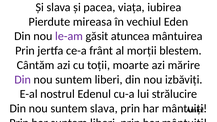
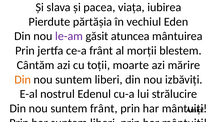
mireasa: mireasa -> părtășia (92, 22)
Din colour: purple -> orange (23, 80)
suntem slava: slava -> frânt (104, 109)
